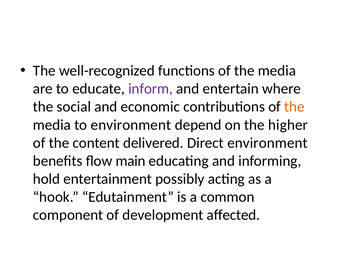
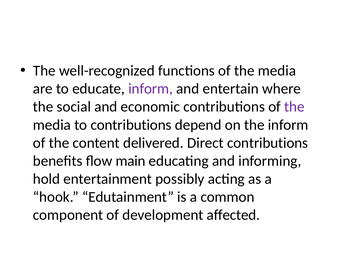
the colour: orange -> purple (294, 107)
to environment: environment -> contributions (131, 125)
the higher: higher -> inform (288, 125)
Direct environment: environment -> contributions (268, 143)
